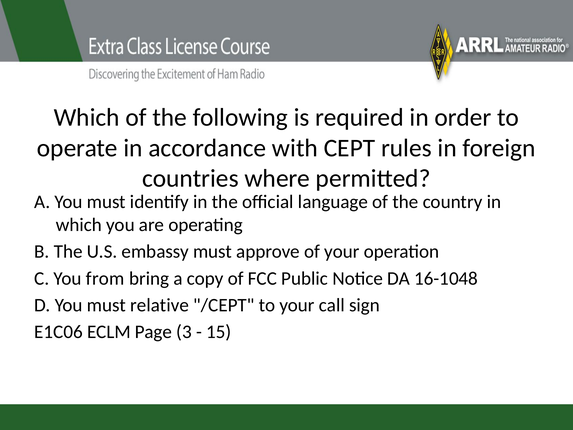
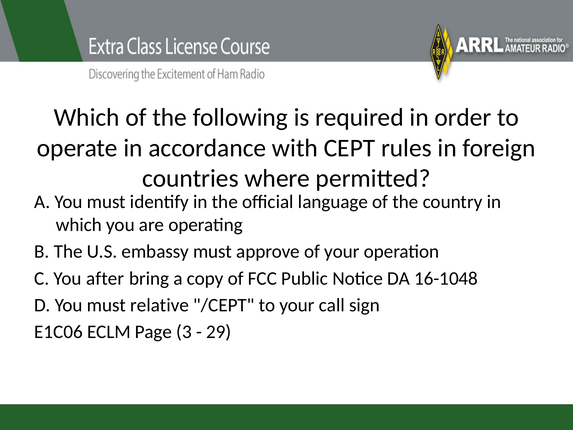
from: from -> after (105, 278)
15: 15 -> 29 (219, 332)
